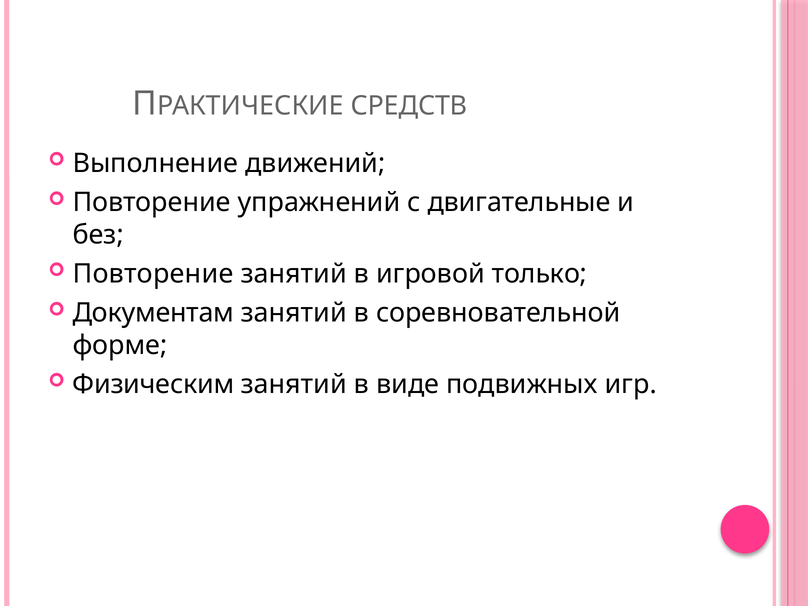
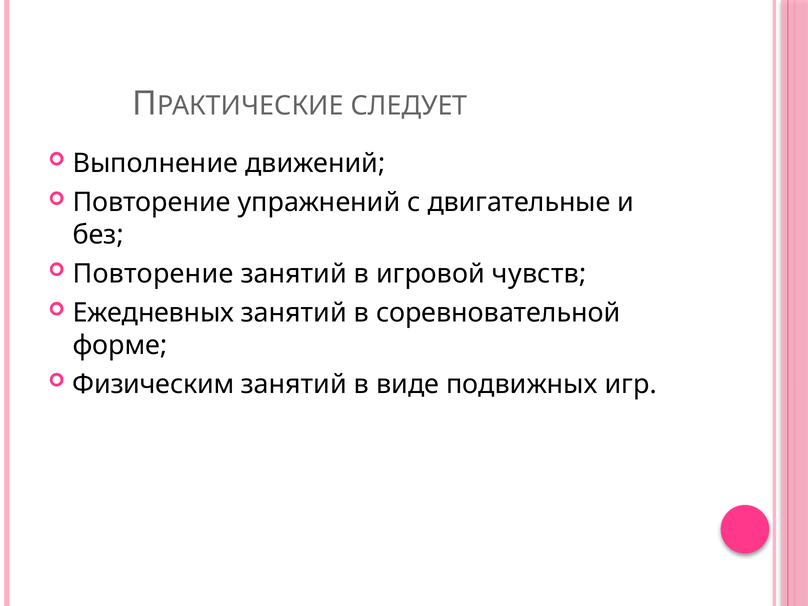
СРЕДСТВ: СРЕДСТВ -> СЛЕДУЕТ (409, 106)
только: только -> чувств (539, 274)
Документам: Документам -> Ежедневных (153, 313)
